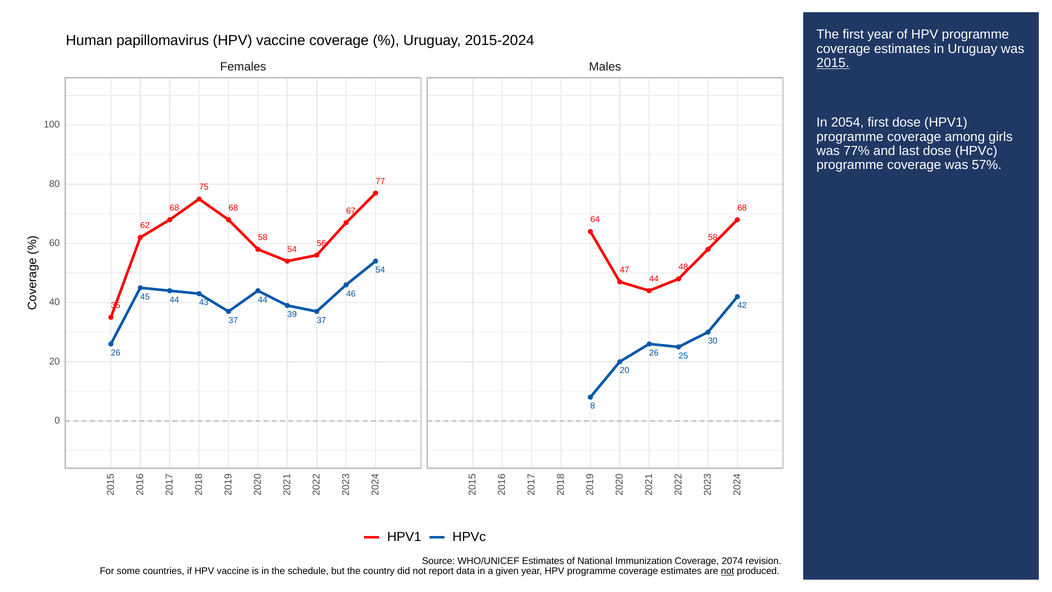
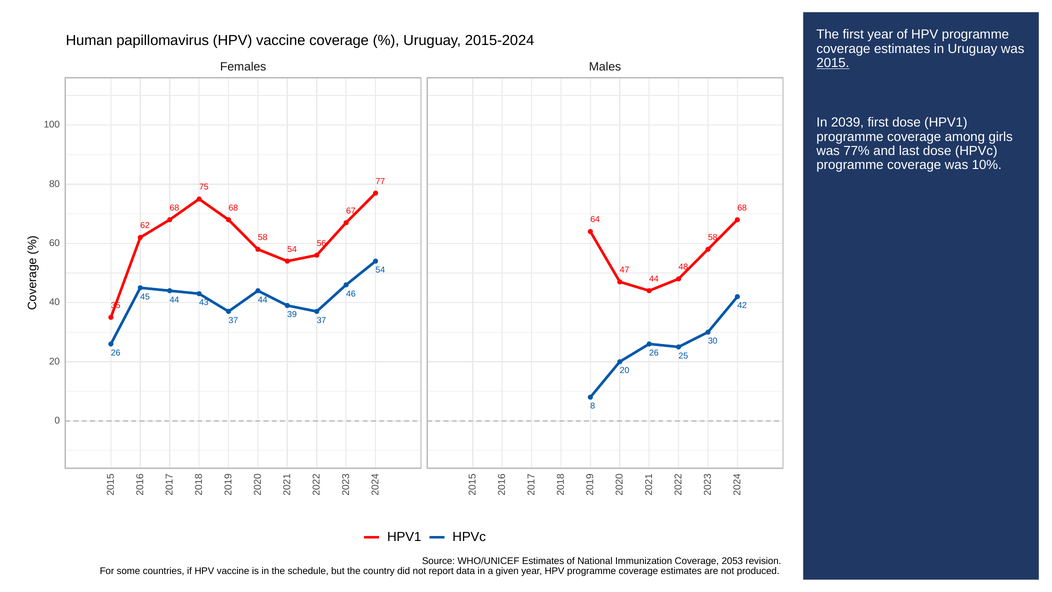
2054: 2054 -> 2039 (847, 122)
57%: 57% -> 10% (987, 165)
2074: 2074 -> 2053 (732, 561)
not underline: present -> none (728, 571)
